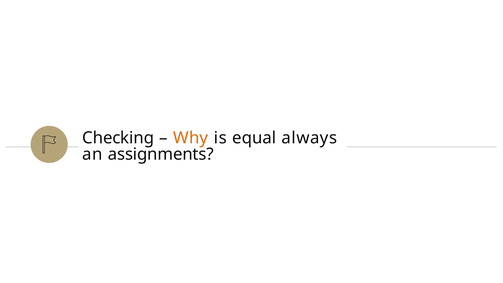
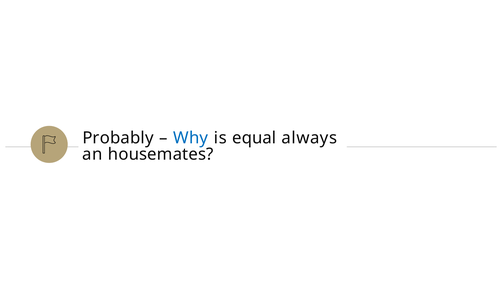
Checking: Checking -> Probably (118, 138)
Why colour: orange -> blue (191, 138)
assignments: assignments -> housemates (161, 154)
